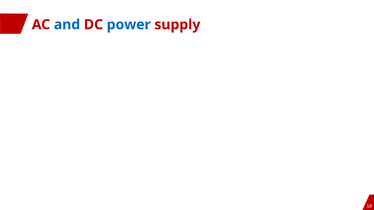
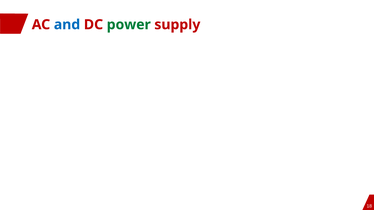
power colour: blue -> green (129, 25)
